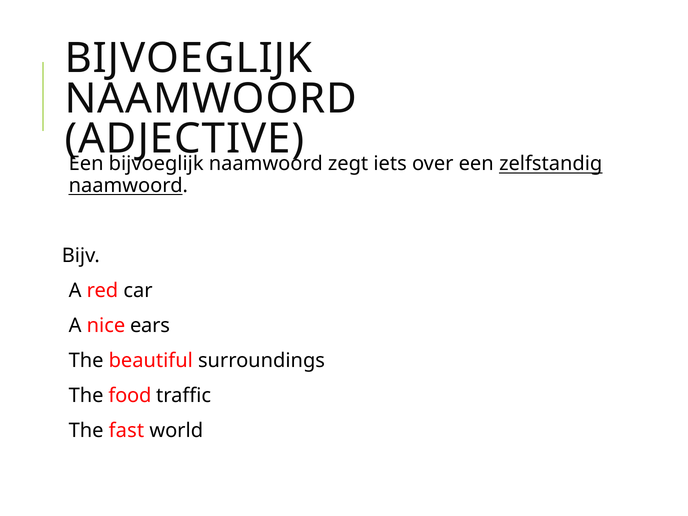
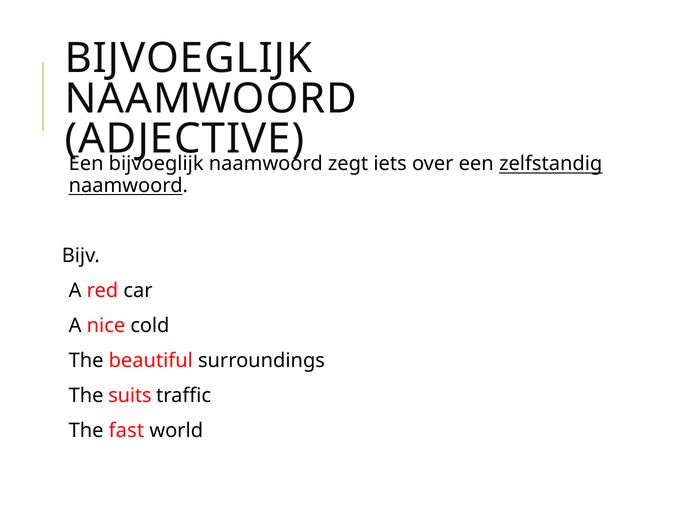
ears: ears -> cold (150, 326)
food: food -> suits (130, 396)
